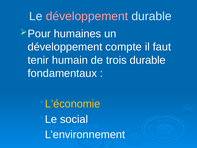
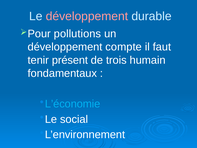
humaines: humaines -> pollutions (77, 34)
humain: humain -> présent (70, 60)
trois durable: durable -> humain (148, 60)
L’économie colour: yellow -> light blue (73, 104)
